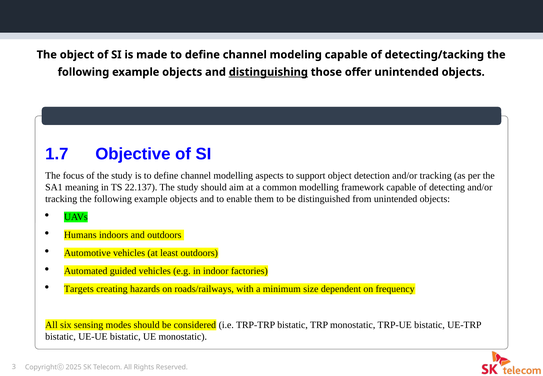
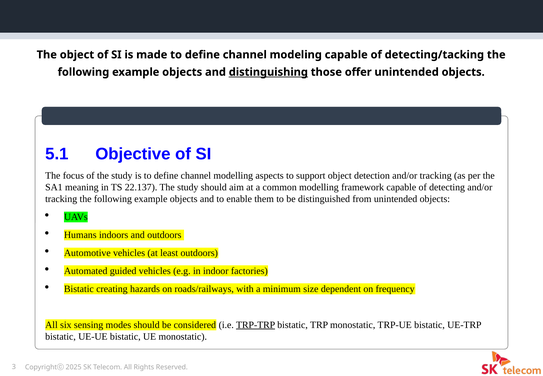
1.7: 1.7 -> 5.1 (57, 154)
Targets: Targets -> Bistatic (79, 289)
TRP-TRP underline: none -> present (256, 325)
